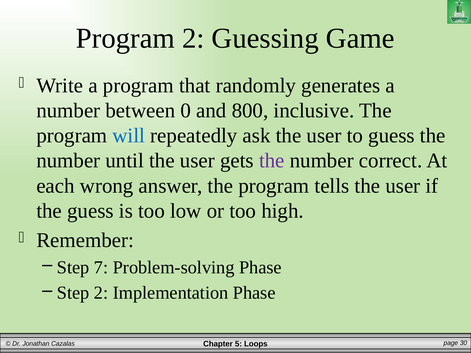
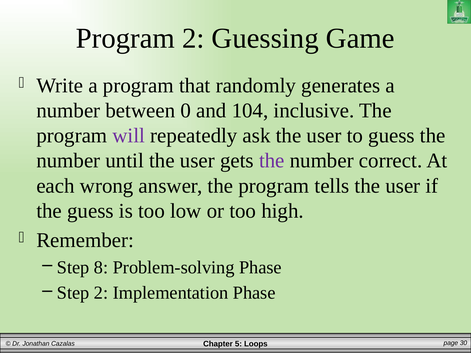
800: 800 -> 104 (250, 111)
will colour: blue -> purple (129, 136)
7: 7 -> 8 (101, 267)
